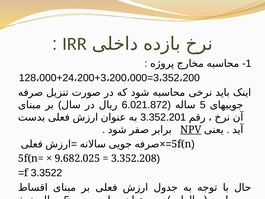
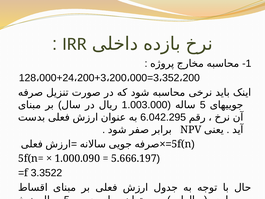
6.021.872: 6.021.872 -> 1.003.000 (145, 105)
3.352.201: 3.352.201 -> 6.042.295 (163, 117)
NPV underline: present -> none (191, 129)
9.682.025: 9.682.025 -> 1.000.090 (77, 158)
3.352.208: 3.352.208 -> 5.666.197 (134, 158)
